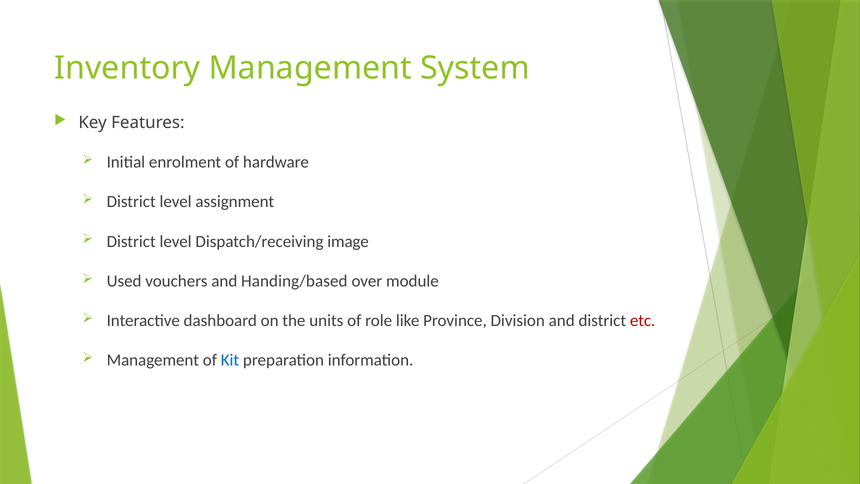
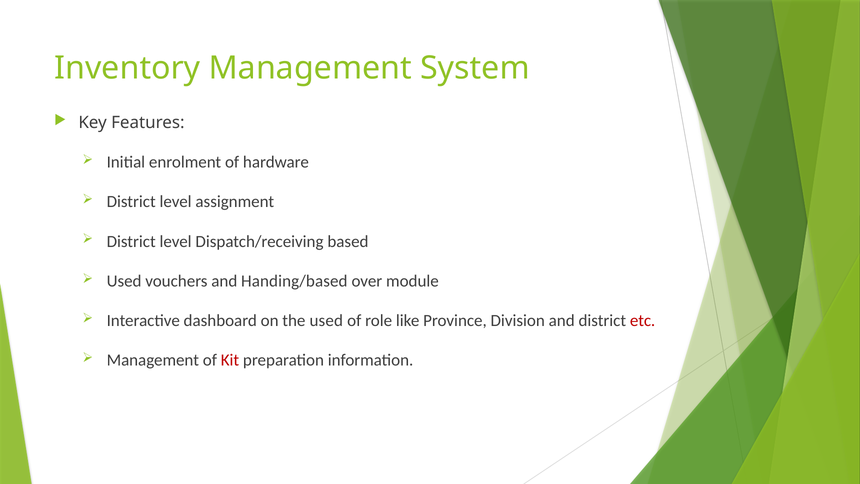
image: image -> based (348, 241)
the units: units -> used (326, 321)
Kit colour: blue -> red (230, 360)
